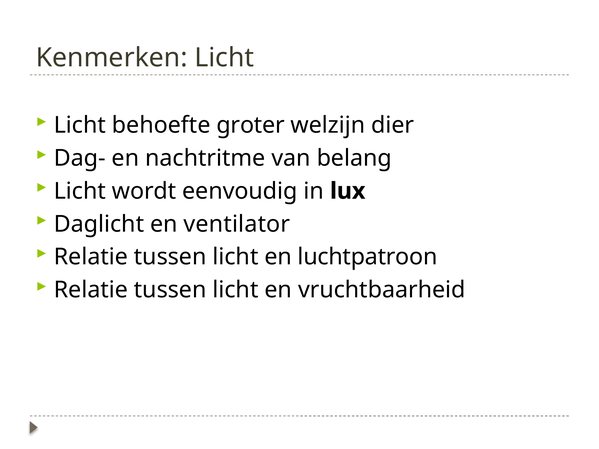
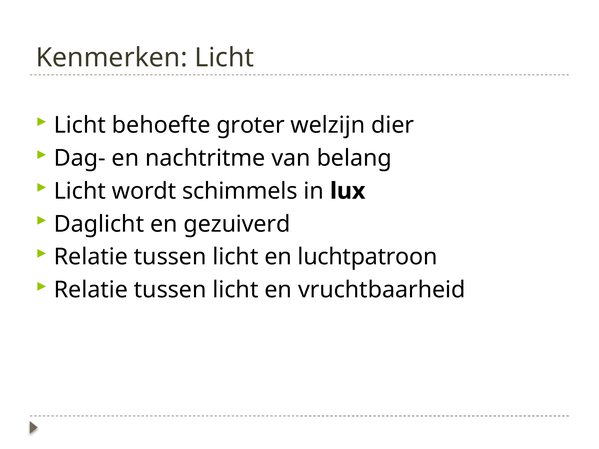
eenvoudig: eenvoudig -> schimmels (240, 191)
ventilator: ventilator -> gezuiverd (237, 224)
